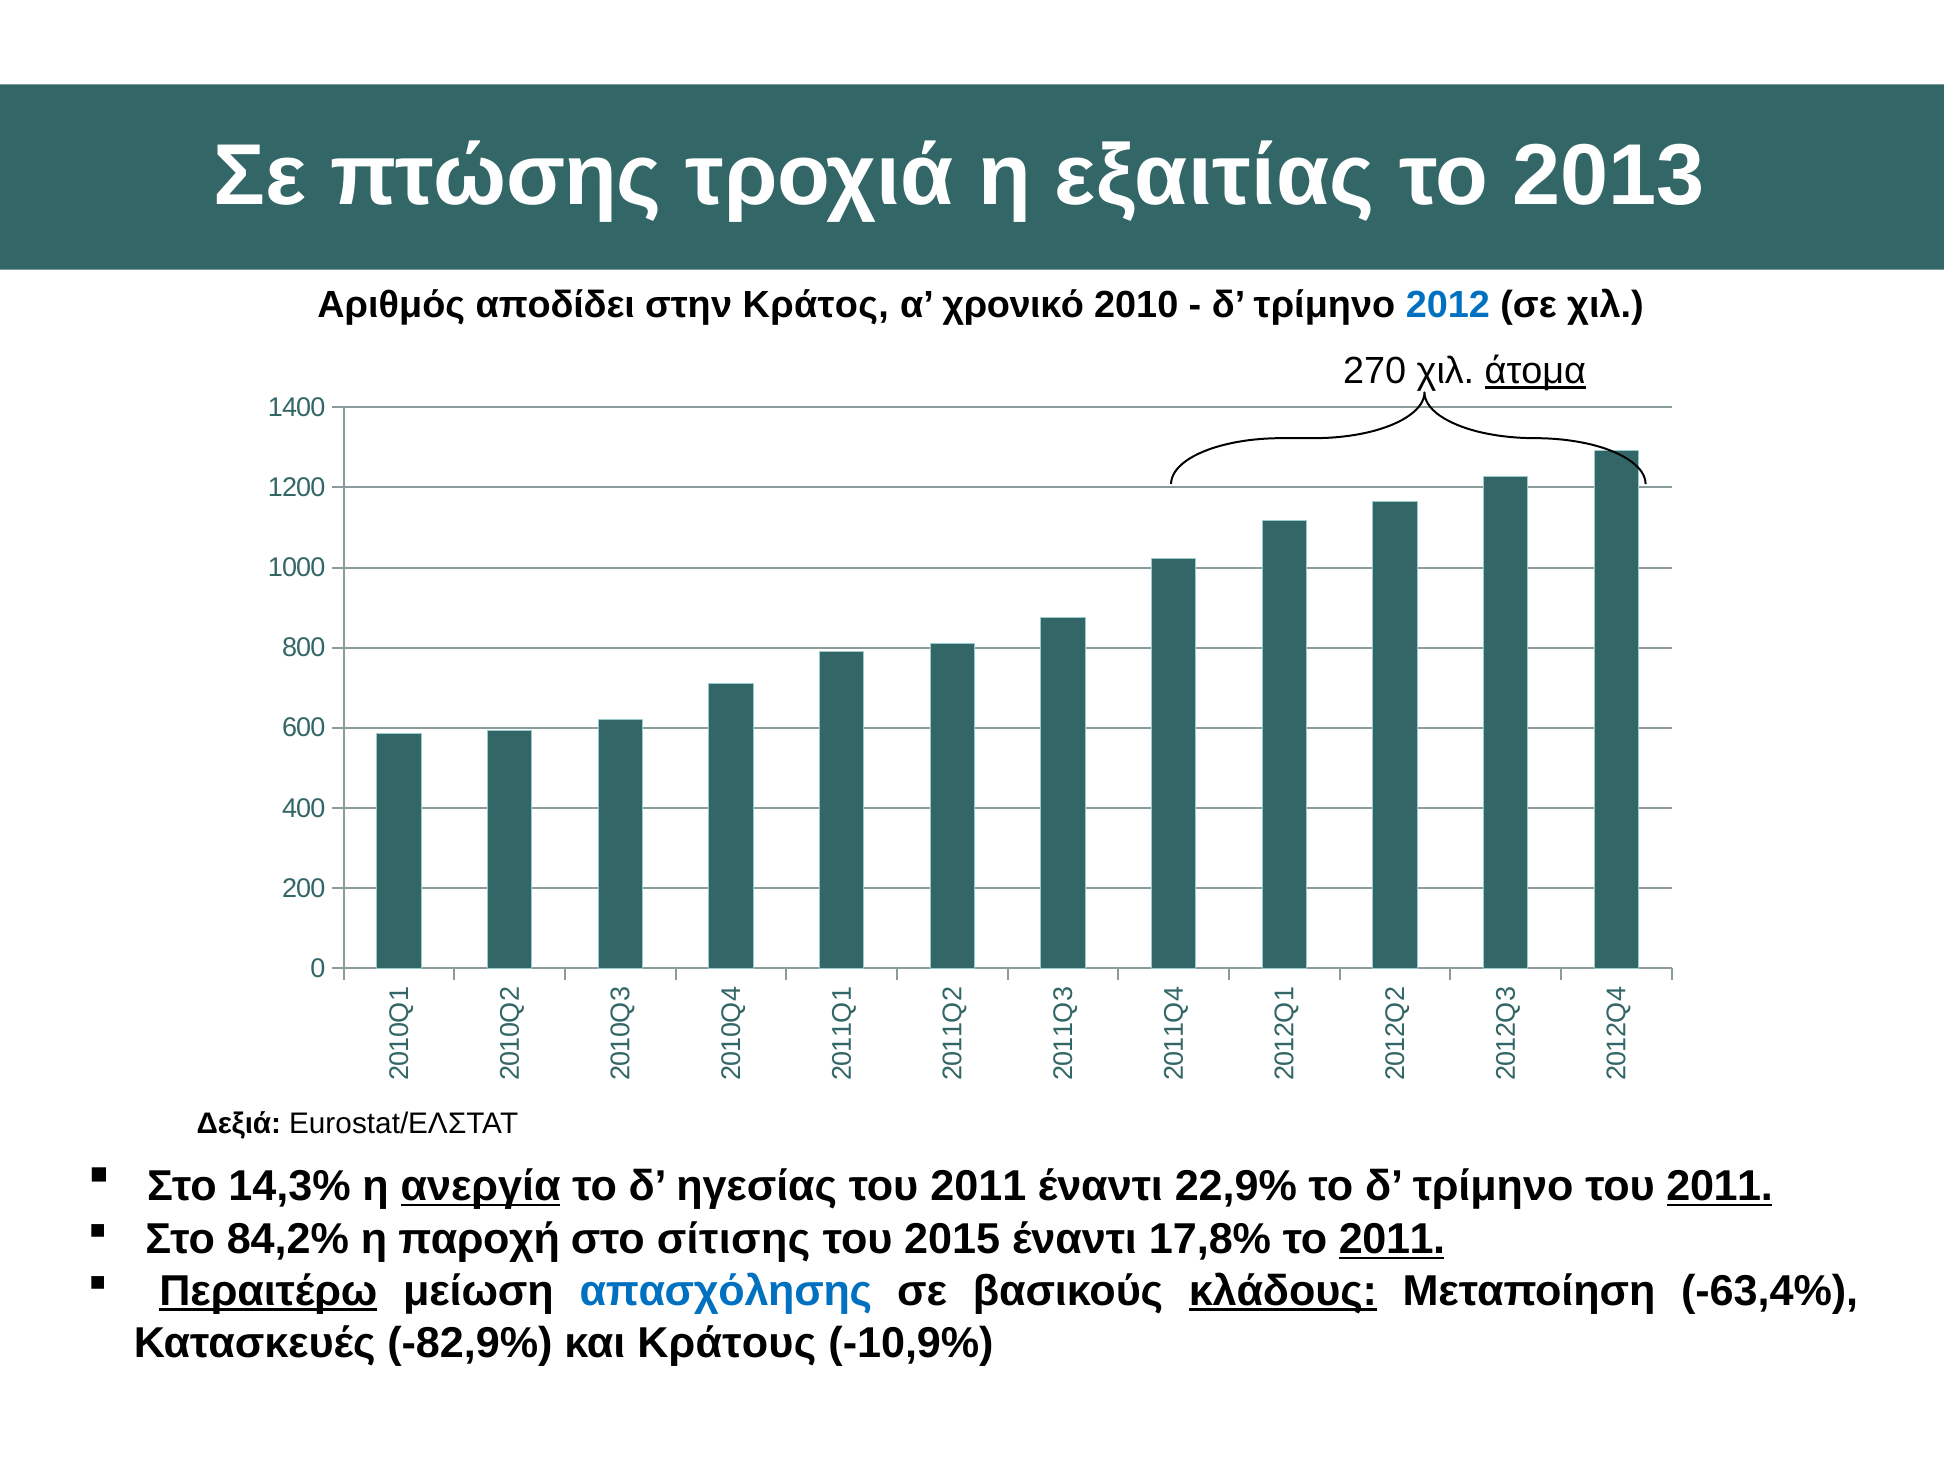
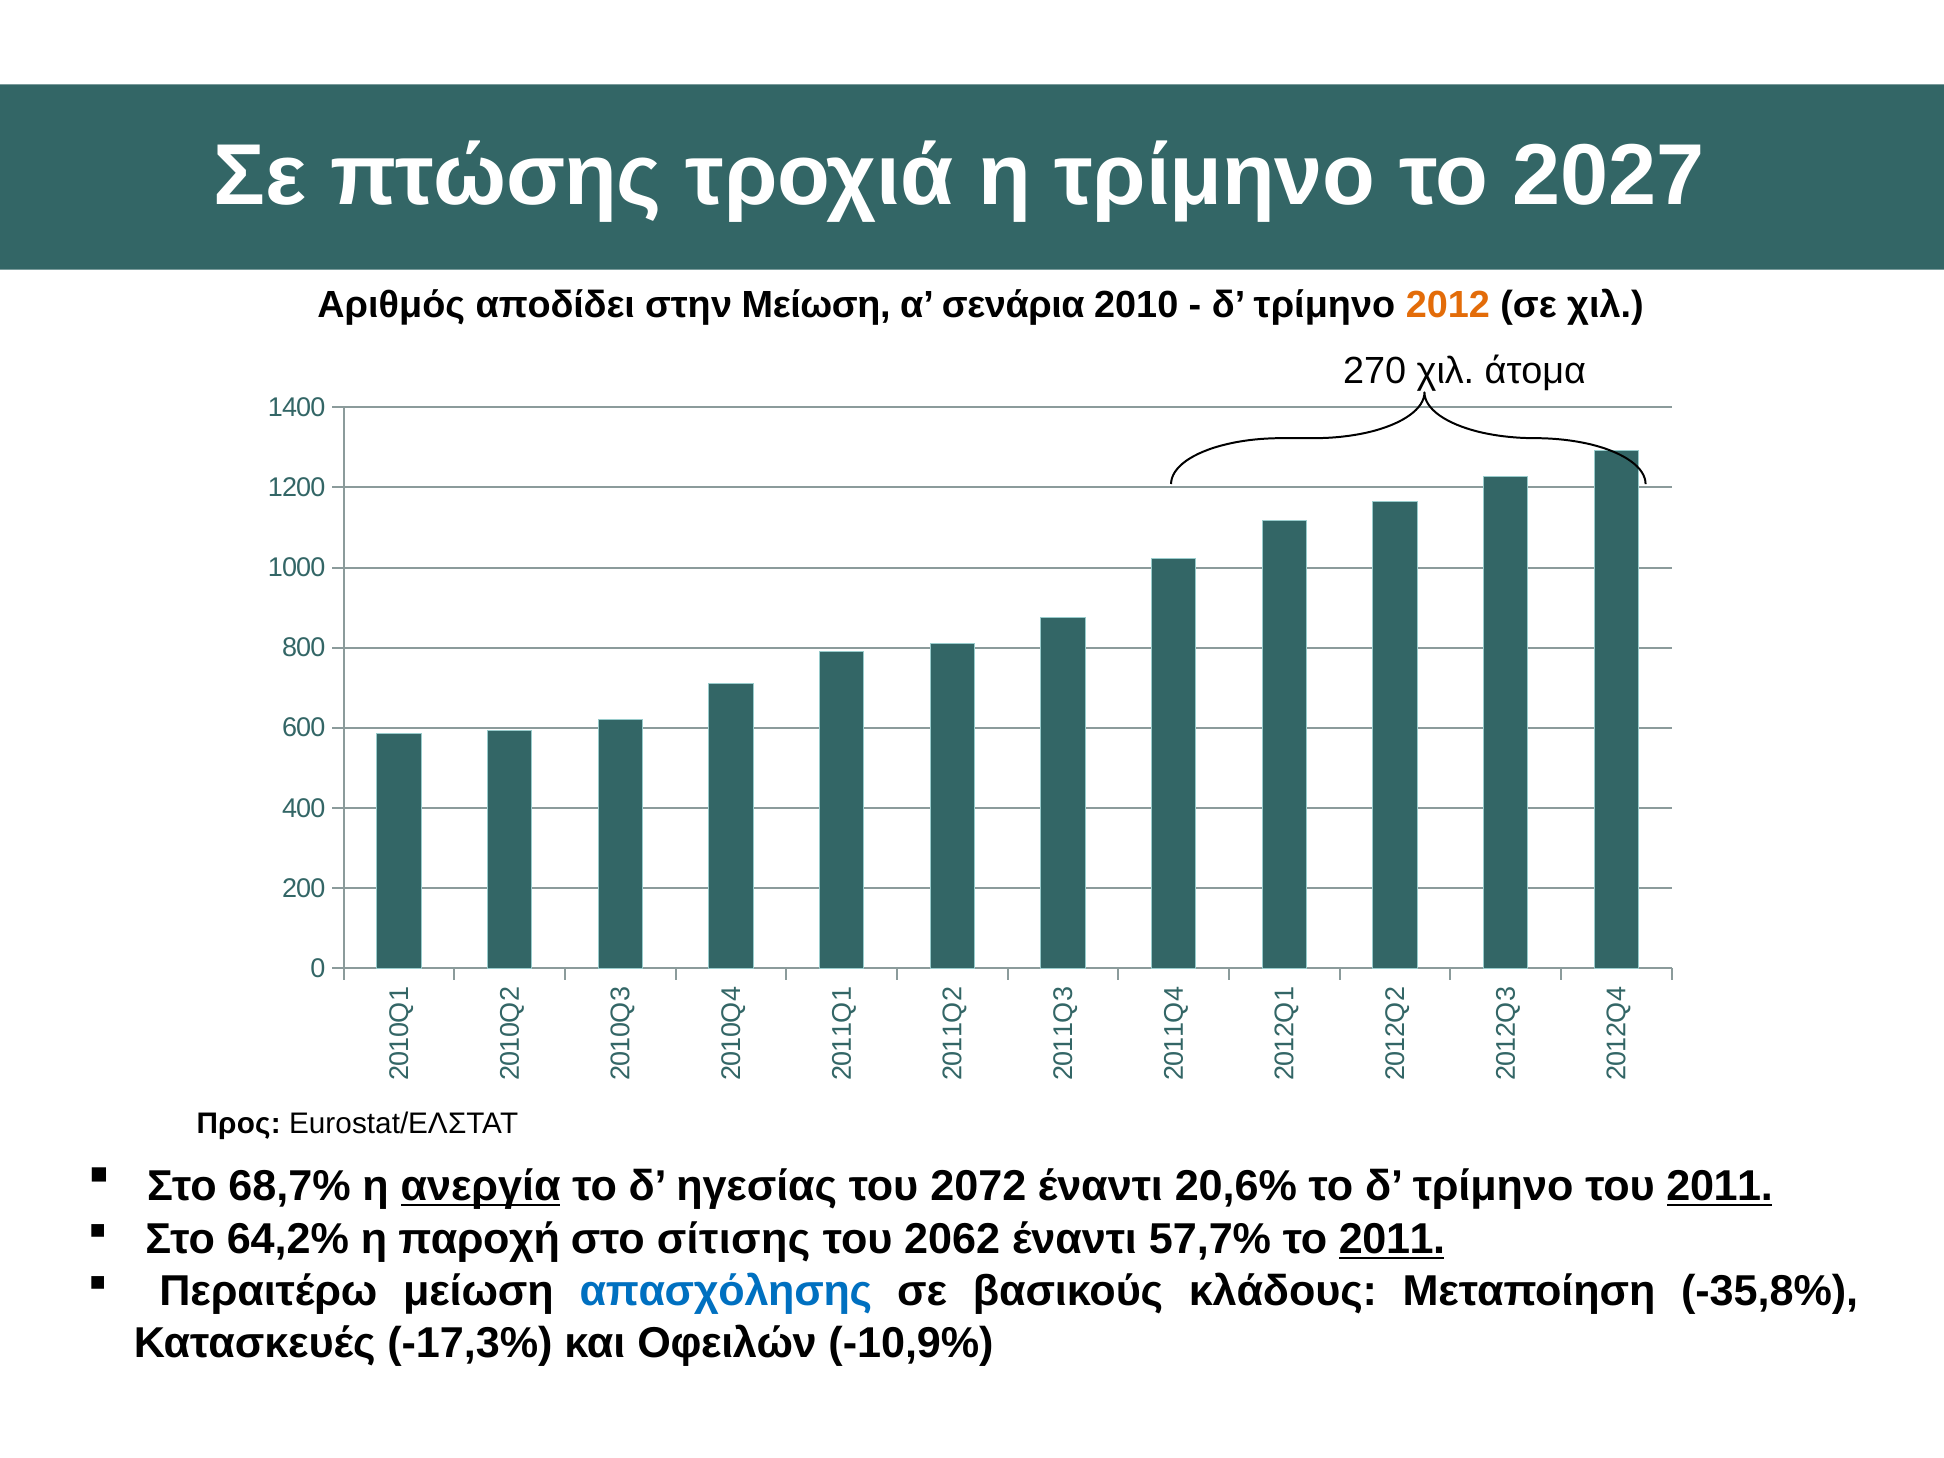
η εξαιτίας: εξαιτίας -> τρίμηνο (1215, 176)
2013: 2013 -> 2027 (1608, 176)
στην Κράτος: Κράτος -> Μείωση (816, 305)
χρονικό: χρονικό -> σενάρια (1013, 305)
2012 colour: blue -> orange (1448, 305)
άτομα underline: present -> none (1535, 371)
Δεξιά: Δεξιά -> Προς (239, 1124)
14,3%: 14,3% -> 68,7% (290, 1186)
2011: 2011 -> 2072 (978, 1186)
22,9%: 22,9% -> 20,6% (1236, 1186)
84,2%: 84,2% -> 64,2% (288, 1239)
2015: 2015 -> 2062 (952, 1239)
17,8%: 17,8% -> 57,7% (1210, 1239)
Περαιτέρω underline: present -> none (268, 1291)
κλάδους underline: present -> none (1283, 1291)
-63,4%: -63,4% -> -35,8% (1770, 1291)
-82,9%: -82,9% -> -17,3% (470, 1343)
Κράτους: Κράτους -> Οφειλών (727, 1343)
